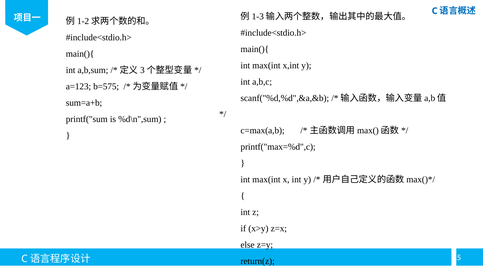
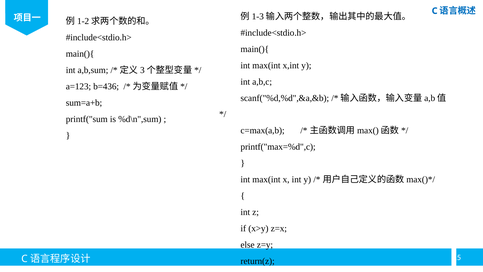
b=575: b=575 -> b=436 (106, 86)
